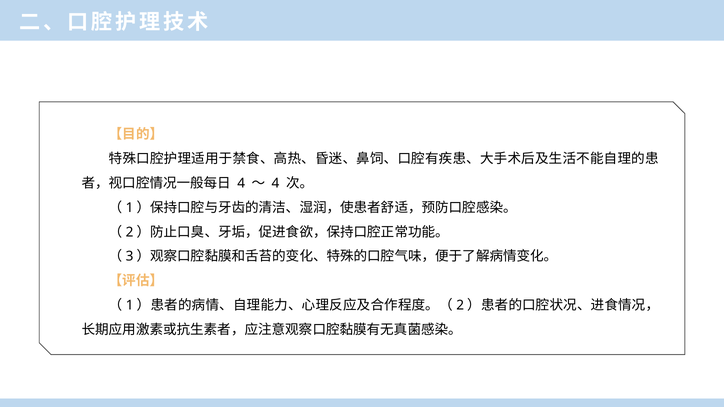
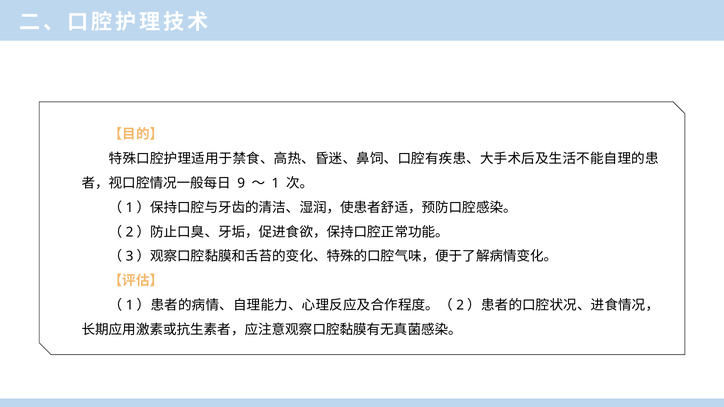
4: 4 -> 9 (241, 183)
4: 4 -> 1 (275, 183)
